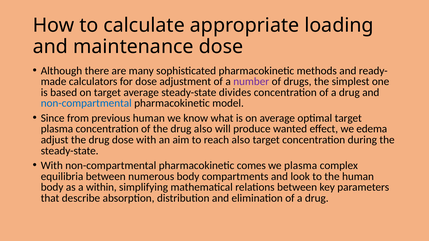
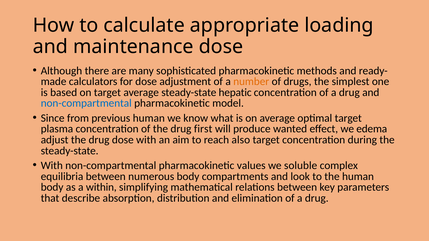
number colour: purple -> orange (251, 82)
divides: divides -> hepatic (235, 93)
drug also: also -> first (203, 129)
comes: comes -> values (251, 166)
we plasma: plasma -> soluble (301, 166)
